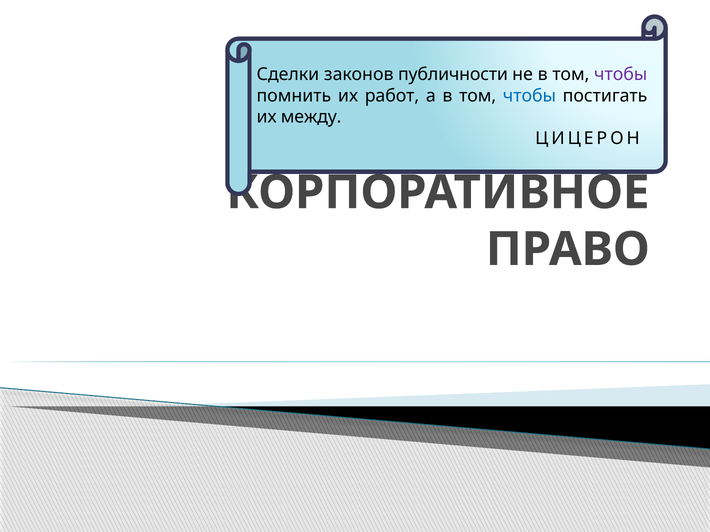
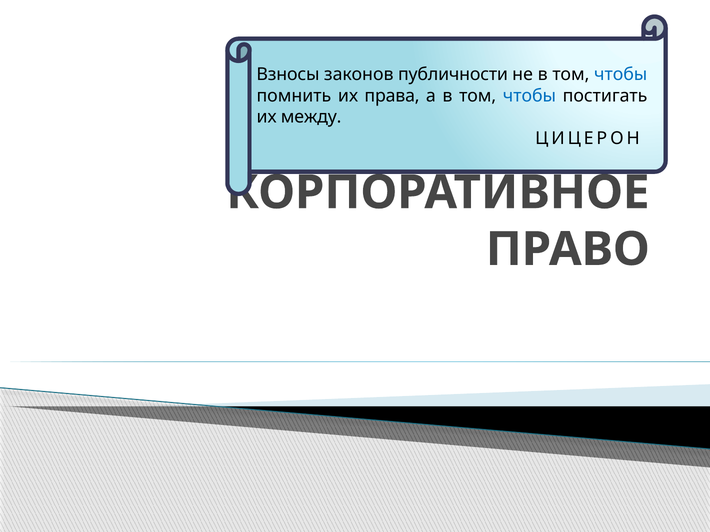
Сделки: Сделки -> Взносы (288, 75)
чтобы colour: purple -> blue (621, 75)
работ: работ -> права (392, 96)
